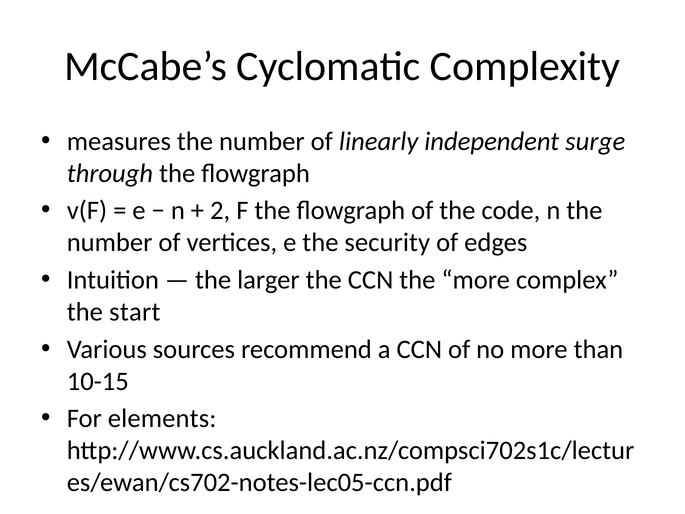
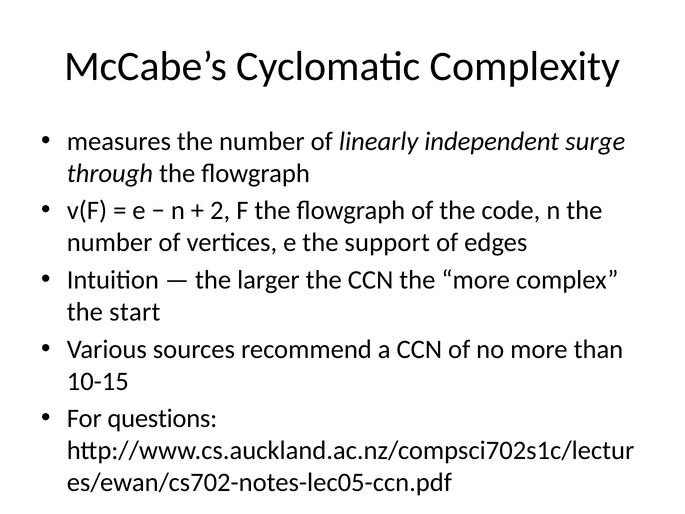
security: security -> support (387, 242)
elements: elements -> questions (162, 418)
